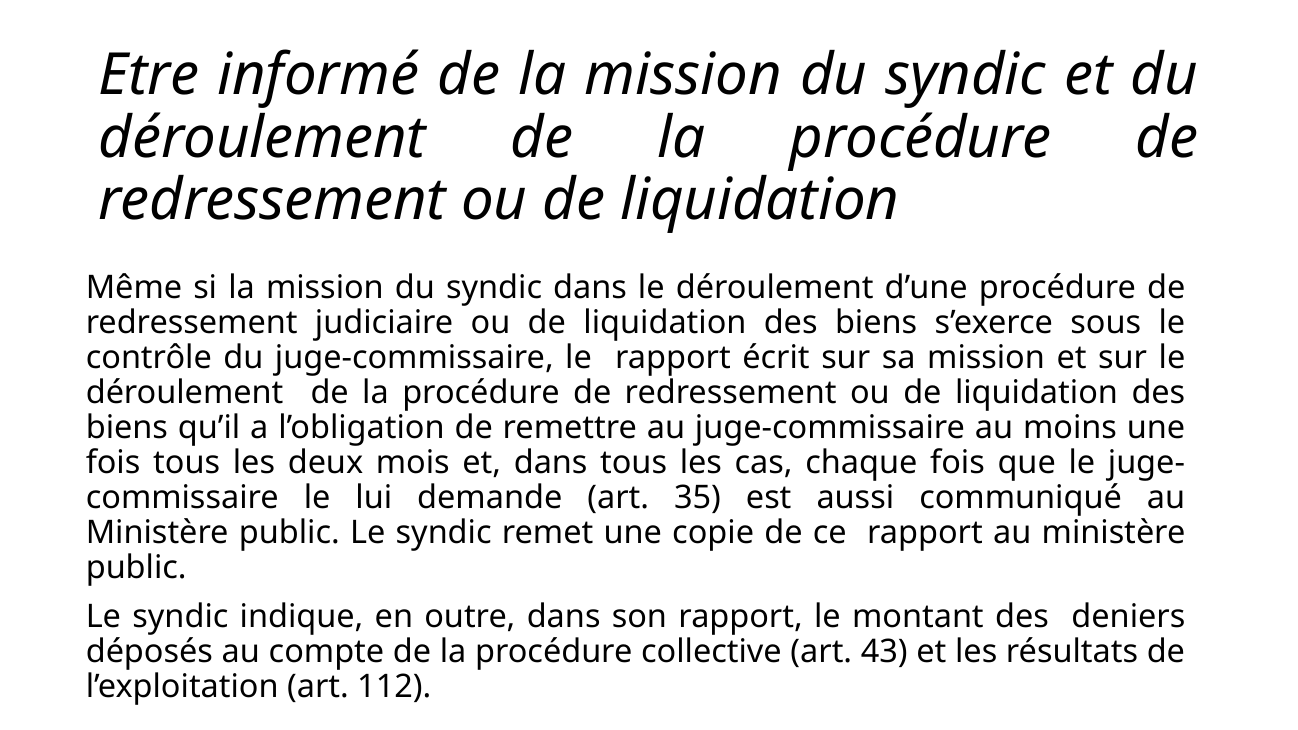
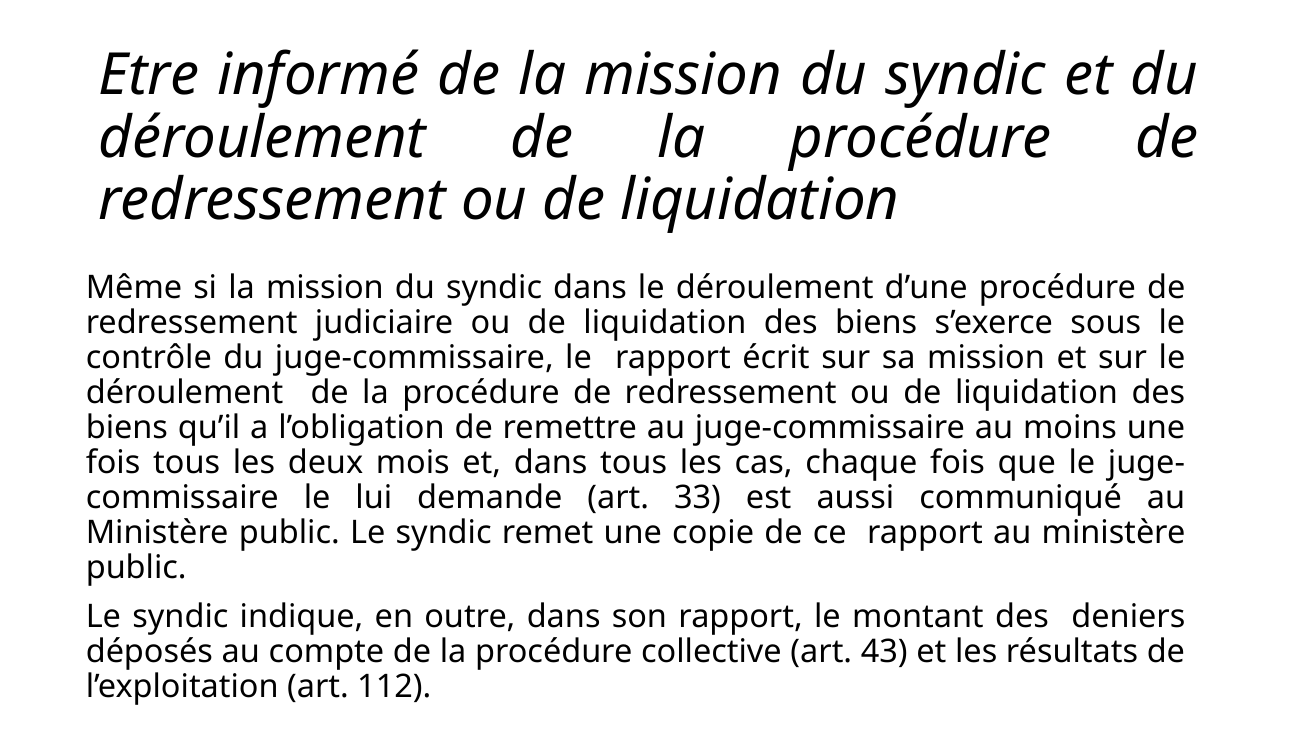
35: 35 -> 33 (698, 498)
